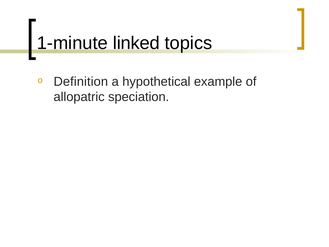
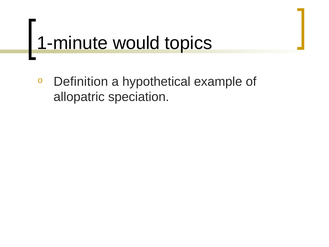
linked: linked -> would (136, 43)
